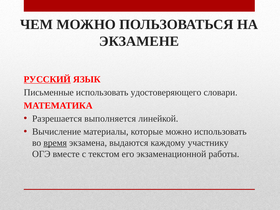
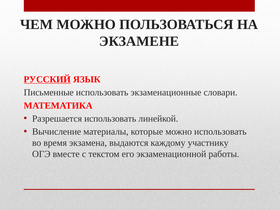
удостоверяющего: удостоверяющего -> экзаменационные (166, 92)
Разрешается выполняется: выполняется -> использовать (110, 119)
время underline: present -> none (55, 143)
